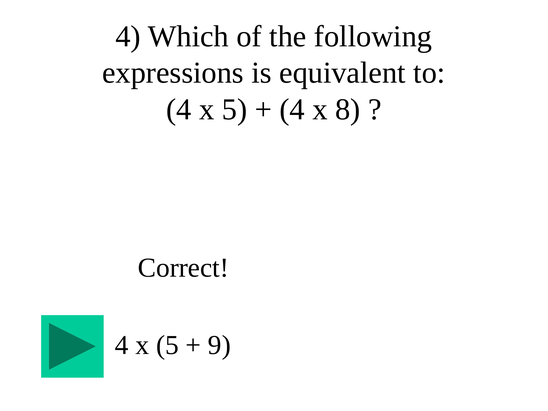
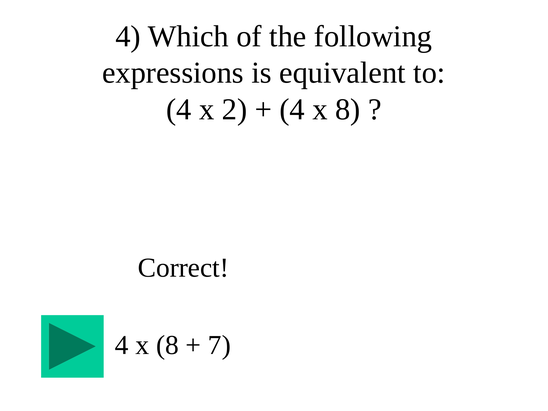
5: 5 -> 2 (235, 109)
5: 5 -> 8 (167, 345)
9: 9 -> 7 (219, 345)
